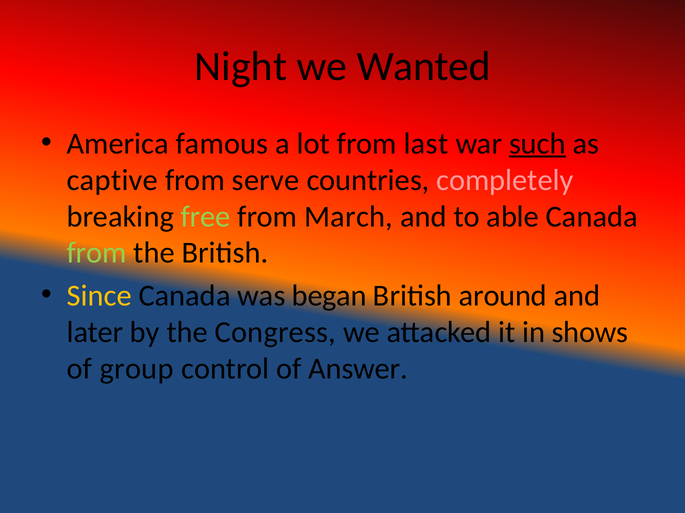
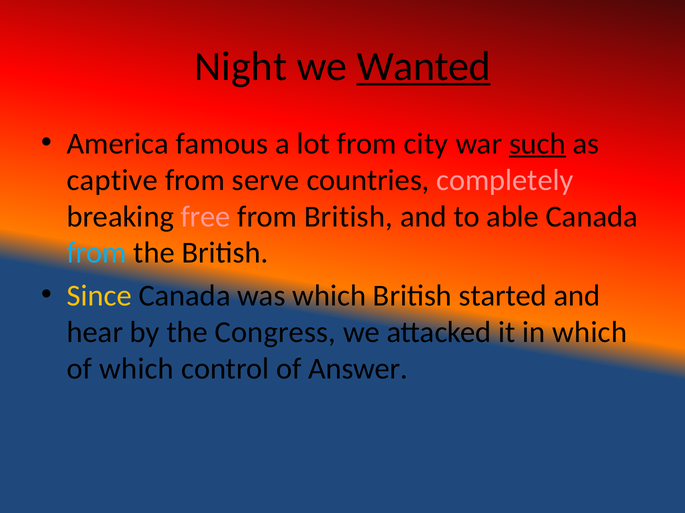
Wanted underline: none -> present (424, 66)
last: last -> city (426, 144)
free colour: light green -> pink (206, 217)
from March: March -> British (348, 217)
from colour: light green -> light blue (97, 253)
was began: began -> which (329, 296)
around: around -> started (503, 296)
later: later -> hear (95, 333)
in shows: shows -> which (590, 333)
of group: group -> which (137, 369)
